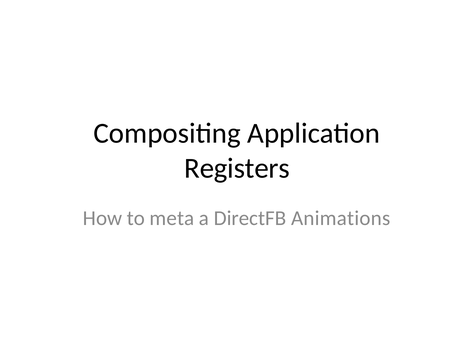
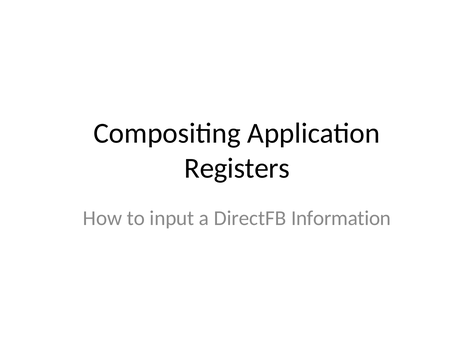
meta: meta -> input (172, 218)
Animations: Animations -> Information (341, 218)
